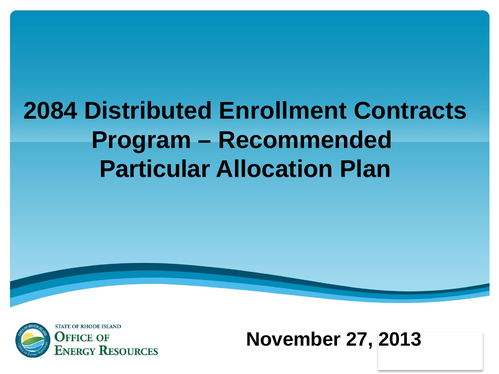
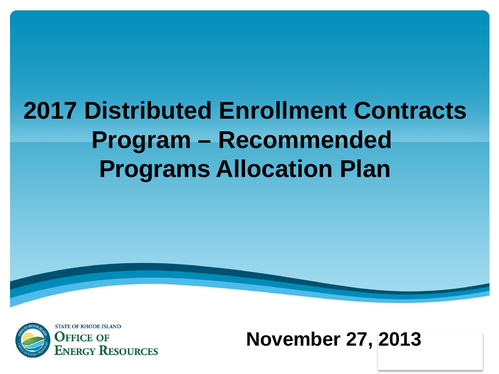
2084: 2084 -> 2017 (50, 111)
Particular: Particular -> Programs (155, 169)
